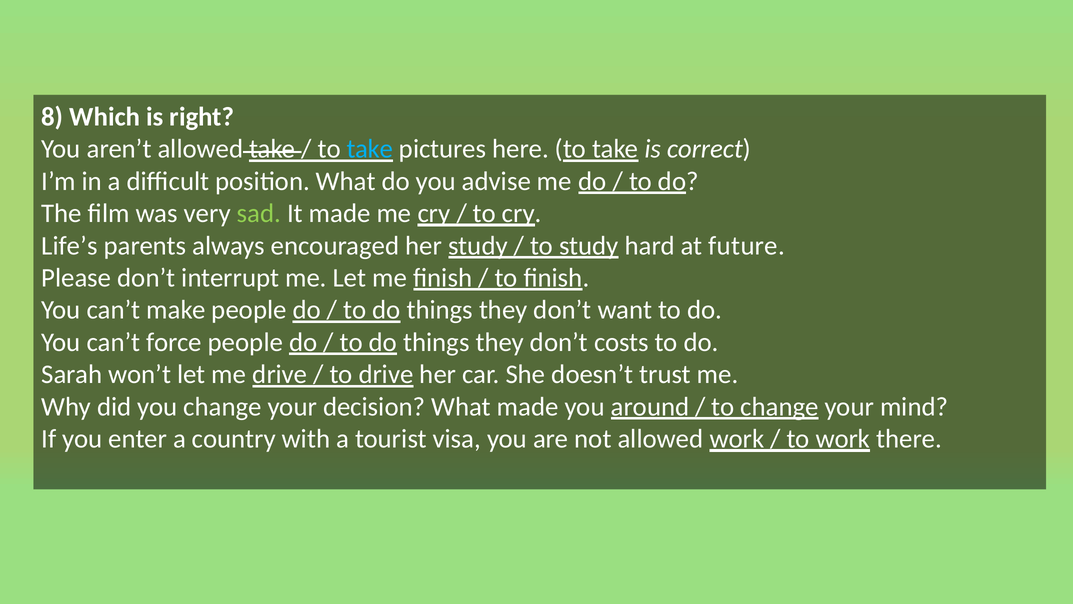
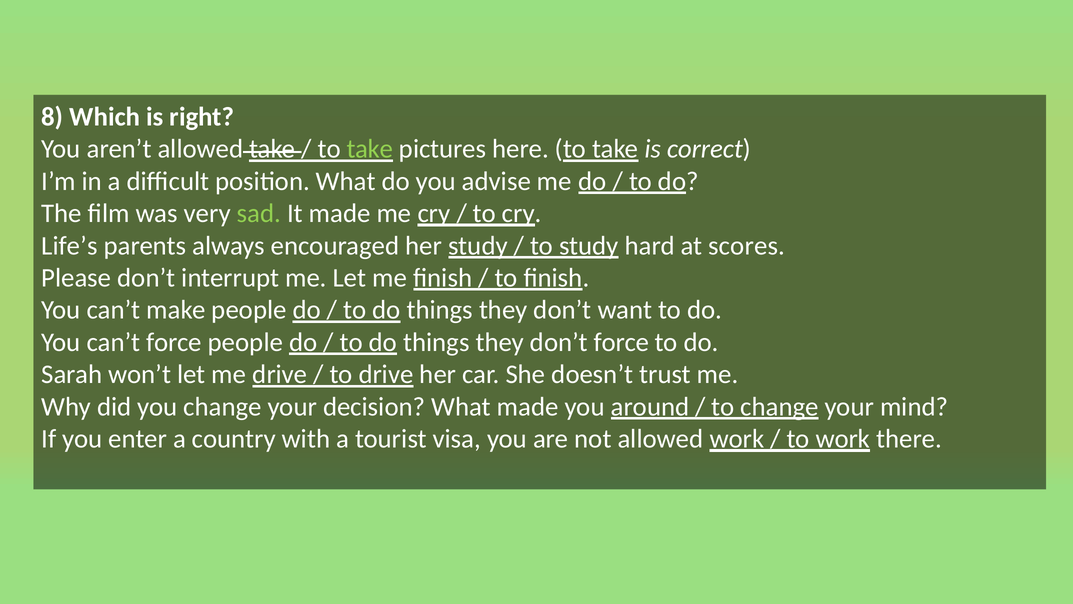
take colour: light blue -> light green (370, 149)
future: future -> scores (747, 245)
don’t costs: costs -> force (621, 342)
